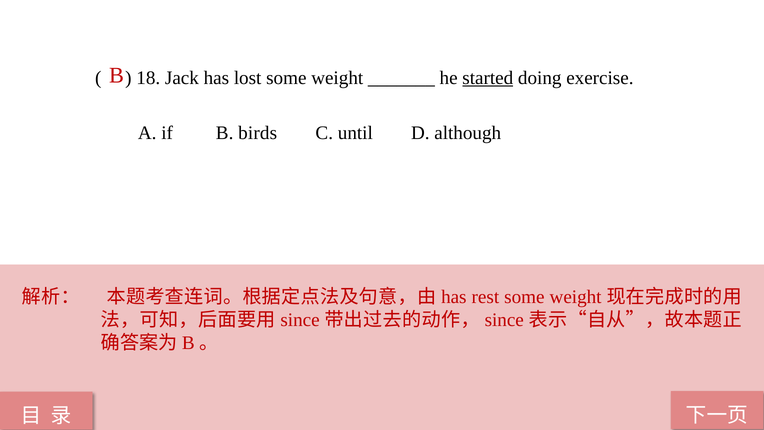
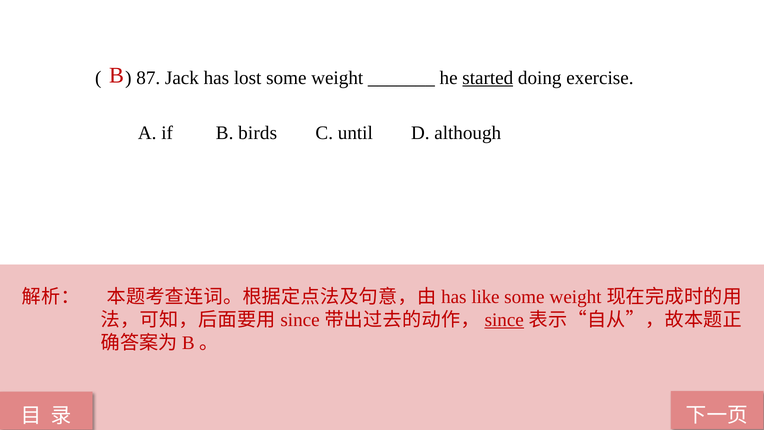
18: 18 -> 87 (148, 78)
rest: rest -> like (486, 297)
since underline: none -> present (504, 320)
